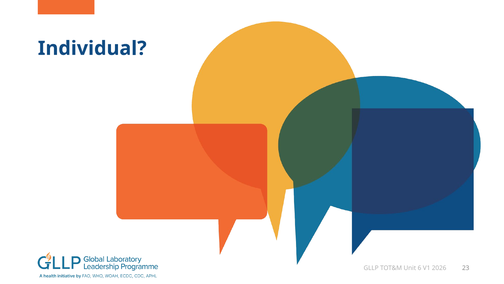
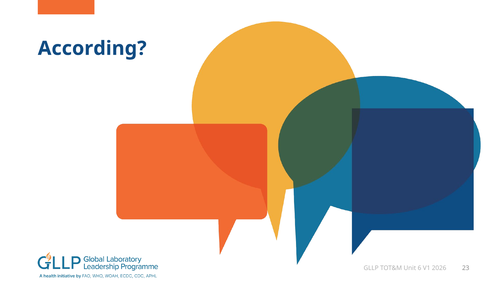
Individual: Individual -> According (92, 48)
